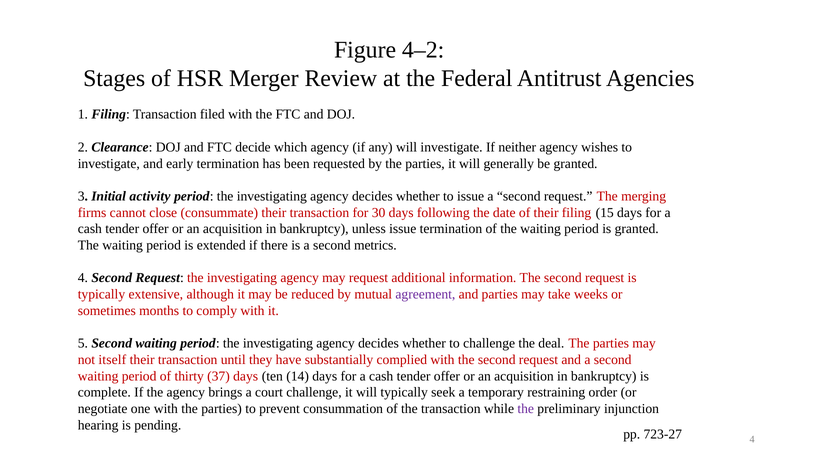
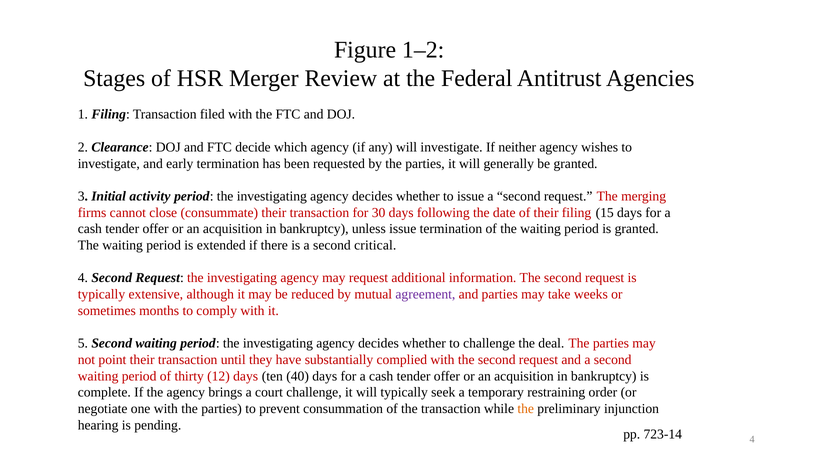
4–2: 4–2 -> 1–2 (423, 50)
metrics: metrics -> critical (375, 245)
itself: itself -> point (112, 359)
37: 37 -> 12 (219, 376)
14: 14 -> 40 (298, 376)
the colour: purple -> orange (526, 408)
723-27: 723-27 -> 723-14 (663, 434)
